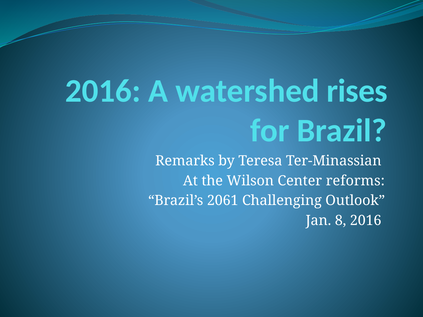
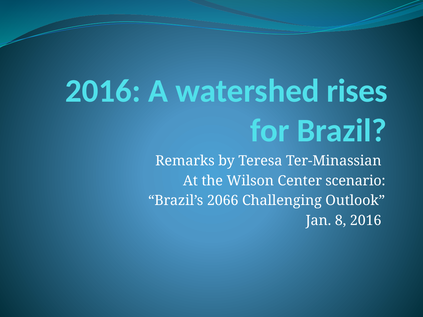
reforms: reforms -> scenario (355, 181)
2061: 2061 -> 2066 (223, 201)
